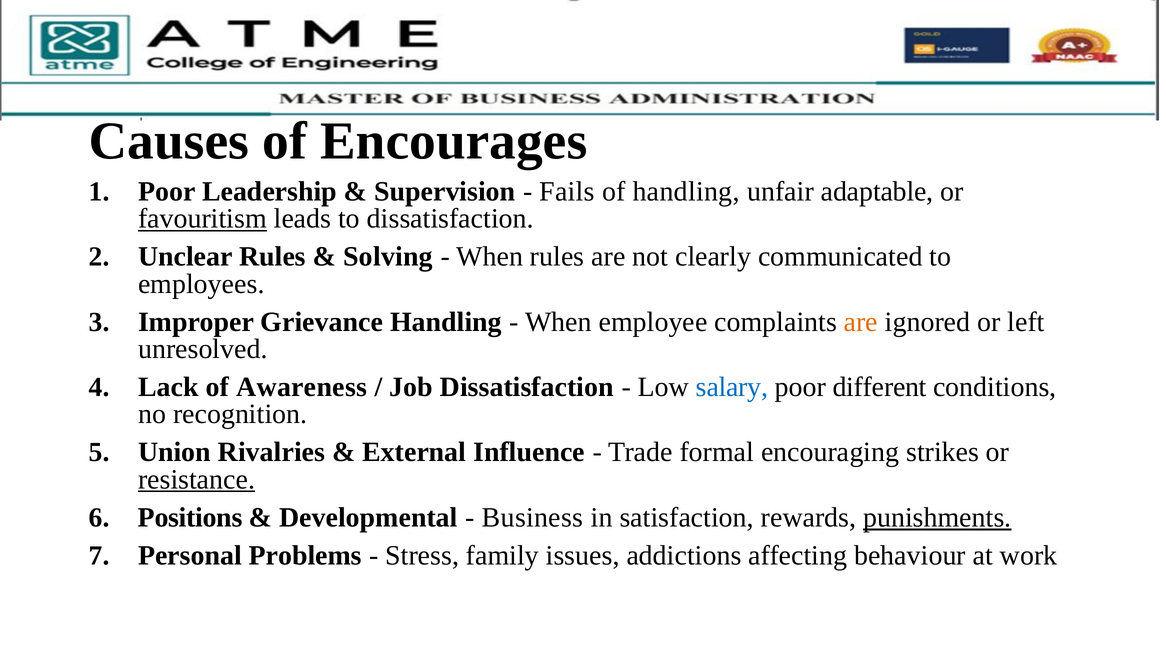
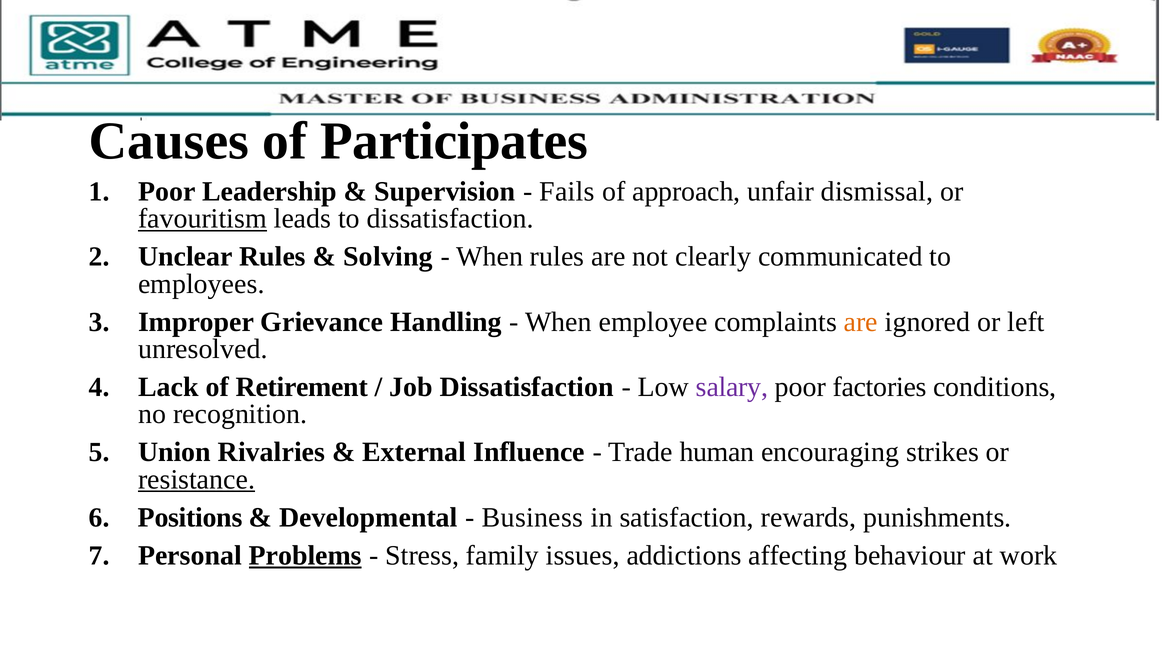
Encourages: Encourages -> Participates (454, 141)
of handling: handling -> approach (686, 191)
adaptable: adaptable -> dismissal (877, 191)
Awareness: Awareness -> Retirement (302, 387)
salary colour: blue -> purple (732, 387)
different: different -> factories (880, 387)
formal: formal -> human (717, 452)
punishments underline: present -> none (937, 517)
Problems underline: none -> present (305, 555)
